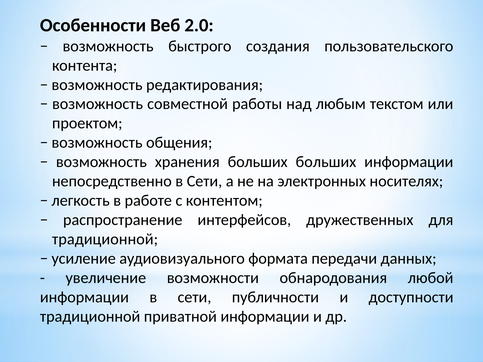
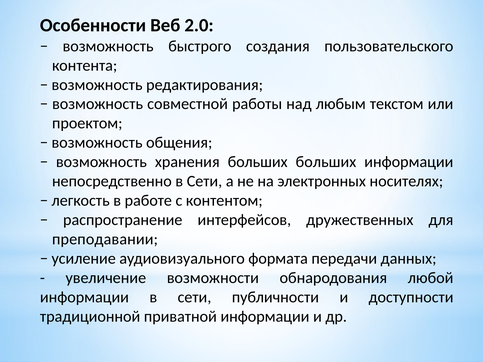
традиционной: традиционной -> преподавании (105, 239)
